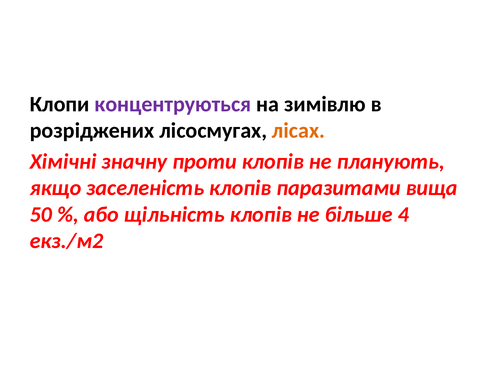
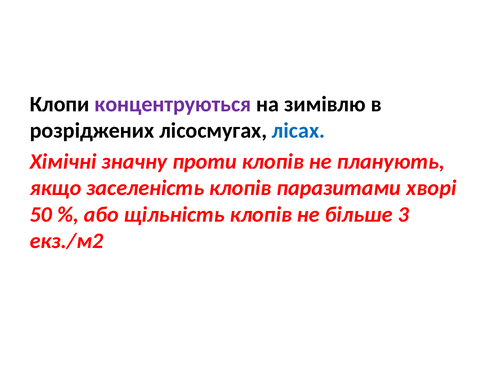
лісах colour: orange -> blue (299, 131)
вища: вища -> хворі (431, 188)
4: 4 -> 3 (403, 214)
